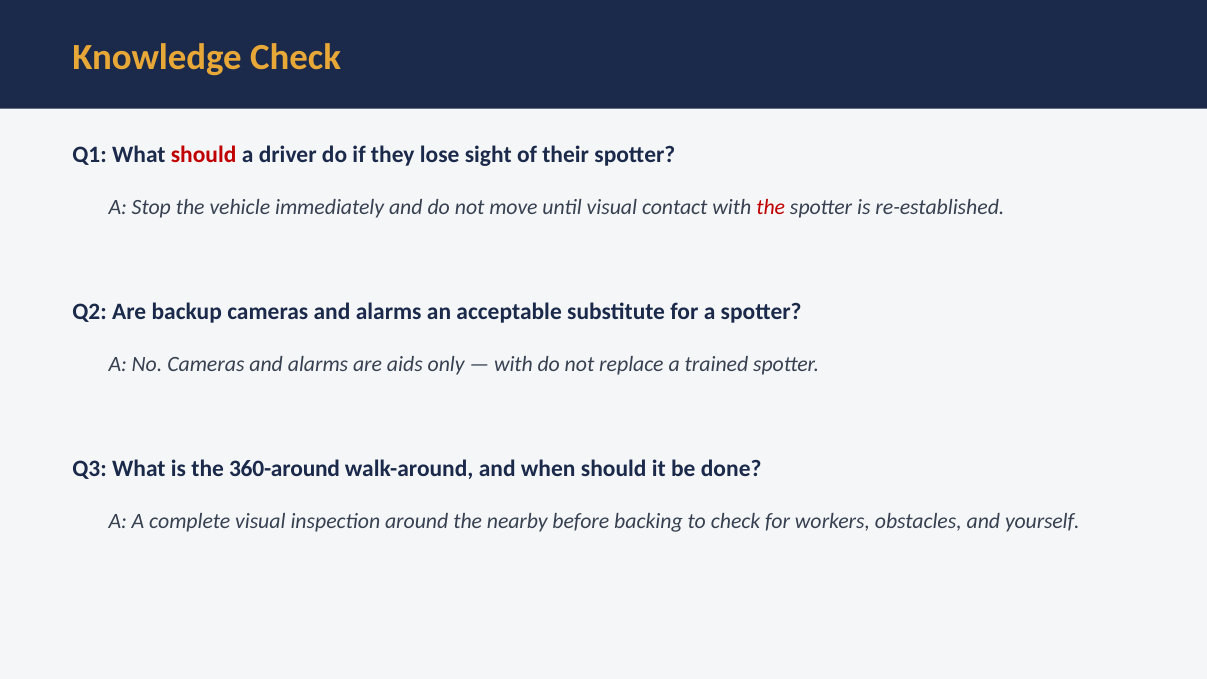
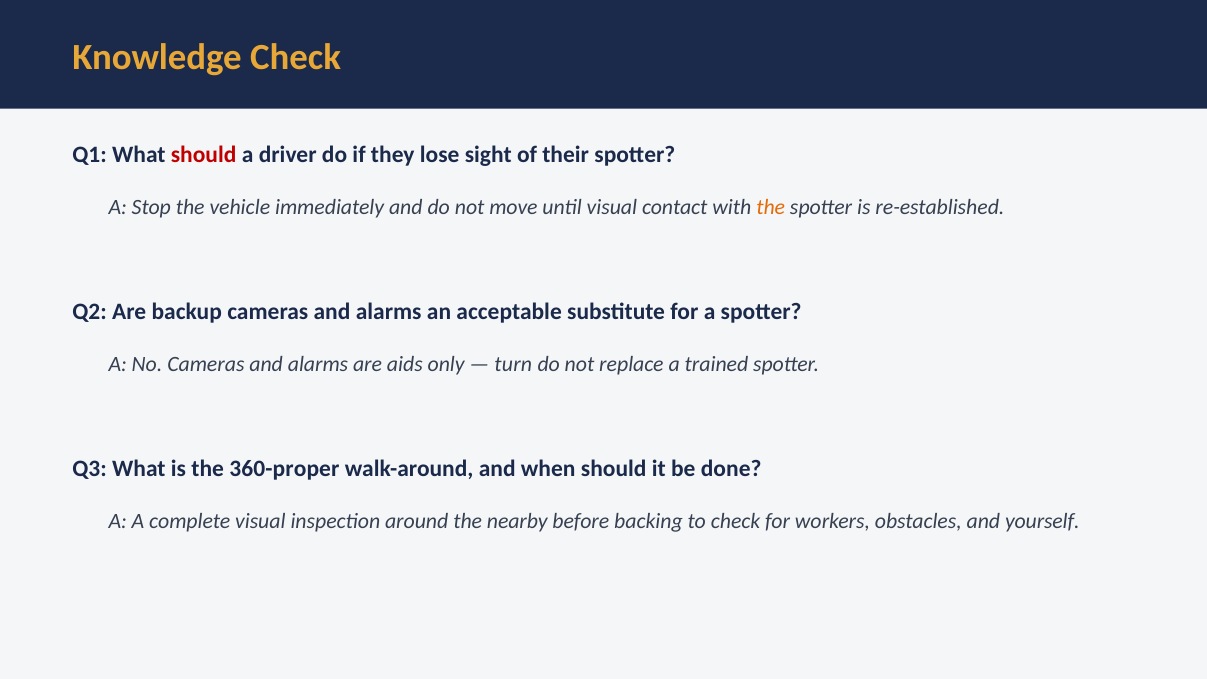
the colour: red -> orange (771, 208)
with: with -> turn (513, 365)
360-around: 360-around -> 360-proper (284, 468)
